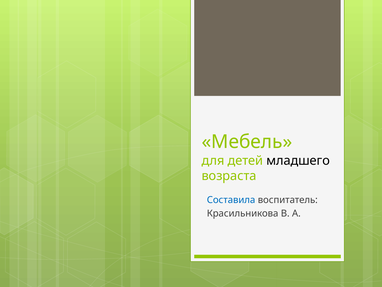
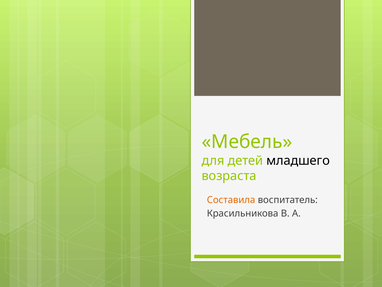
Составила colour: blue -> orange (231, 200)
